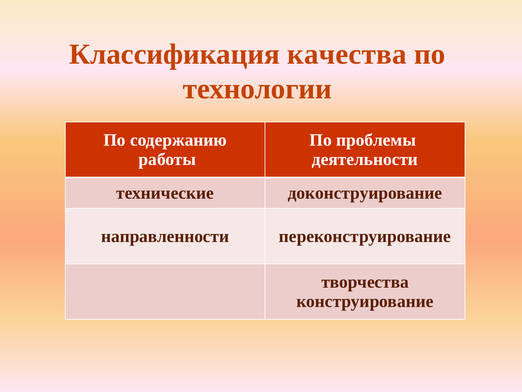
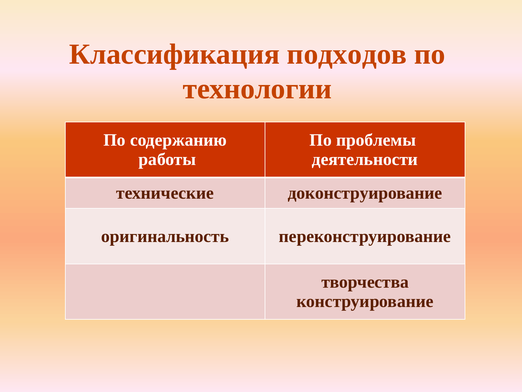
качества: качества -> подходов (347, 54)
направленности: направленности -> оригинальность (165, 236)
